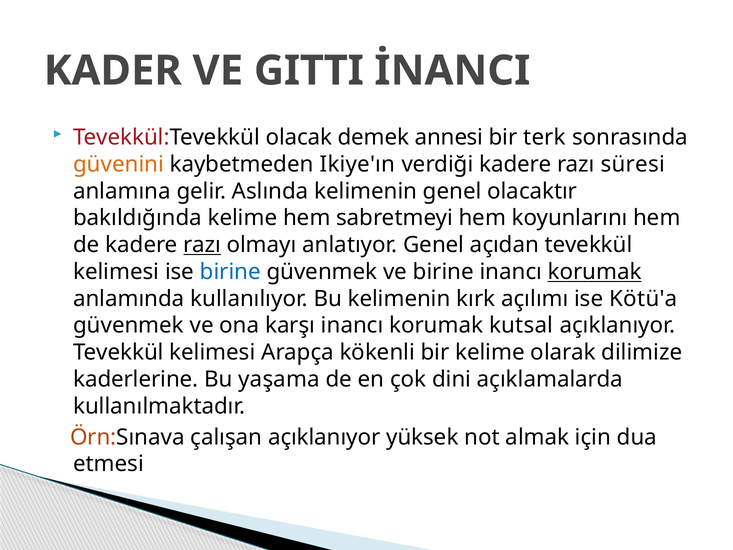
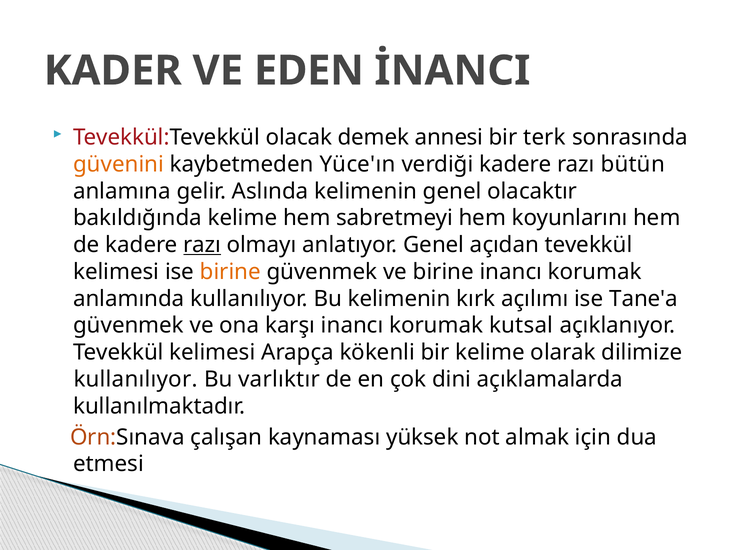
GITTI: GITTI -> EDEN (309, 71)
Ikiye'ın: Ikiye'ın -> Yüce'ın (357, 164)
süresi: süresi -> bütün (633, 164)
birine colour: blue -> orange (230, 272)
korumak underline: present -> none (595, 272)
Kötü'a: Kötü'a -> Tane'a (644, 299)
kaderlerine: kaderlerine -> kullanılıyor (136, 379)
yaşama: yaşama -> varlıktır (279, 379)
çalışan açıklanıyor: açıklanıyor -> kaynaması (324, 437)
